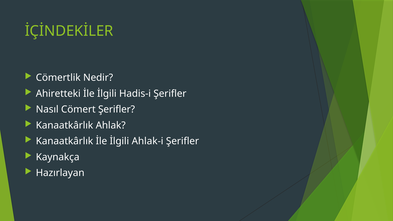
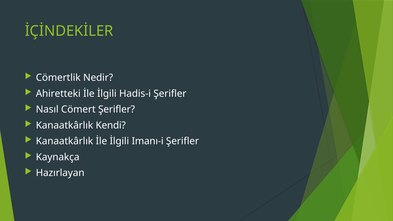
Ahlak: Ahlak -> Kendi (111, 125)
Ahlak-i: Ahlak-i -> Imanı-i (148, 141)
